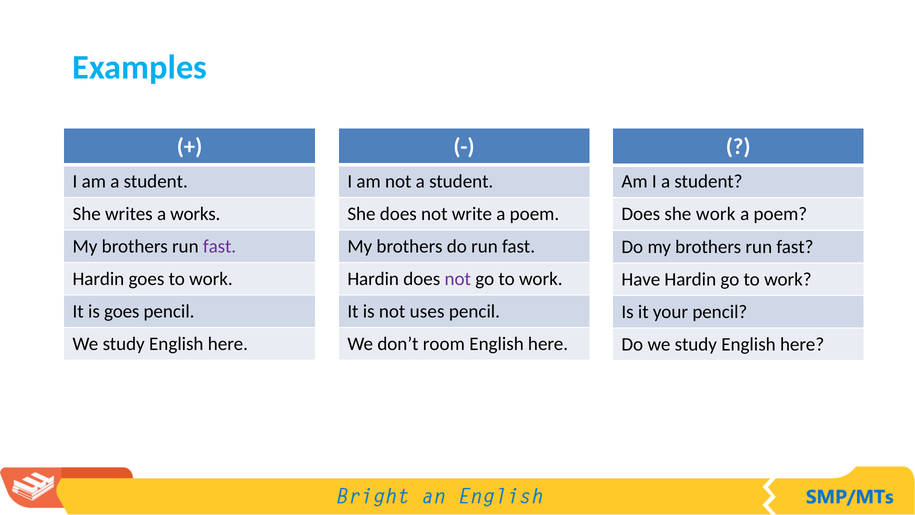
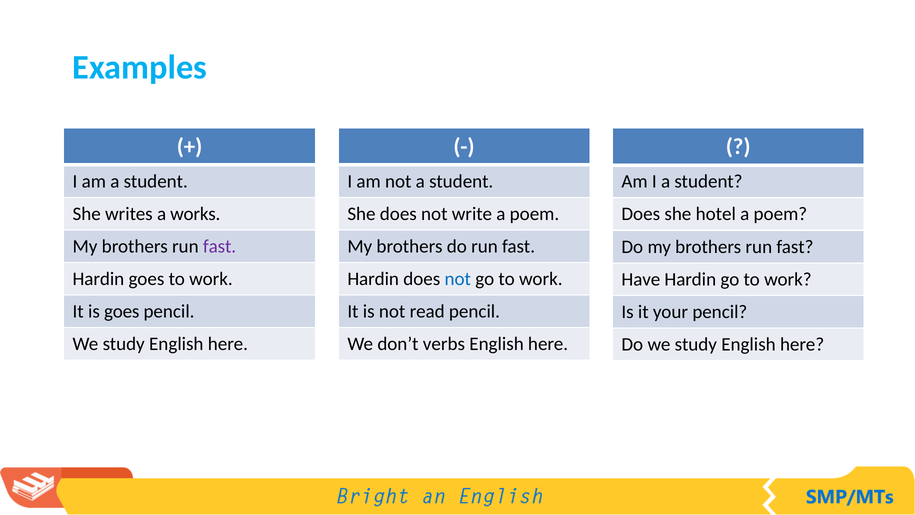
she work: work -> hotel (716, 214)
not colour: purple -> blue (458, 279)
uses: uses -> read (427, 311)
room: room -> verbs (444, 344)
